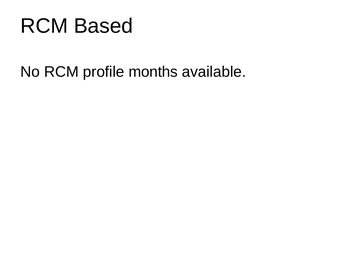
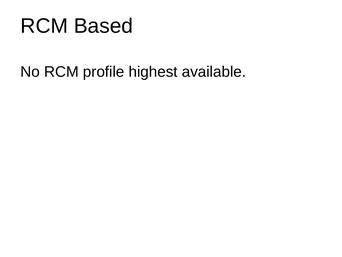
months: months -> highest (153, 72)
